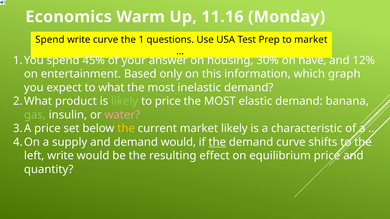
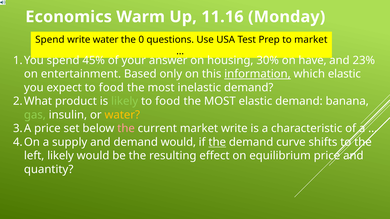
write curve: curve -> water (106, 40)
1: 1 -> 0 (141, 40)
12%: 12% -> 23% (364, 60)
information underline: none -> present (258, 74)
which graph: graph -> elastic (344, 74)
expect to what: what -> food (111, 88)
price: price -> food (168, 101)
water colour: pink -> yellow (122, 115)
the colour: yellow -> pink (126, 129)
market likely: likely -> write (234, 129)
left write: write -> likely (61, 156)
